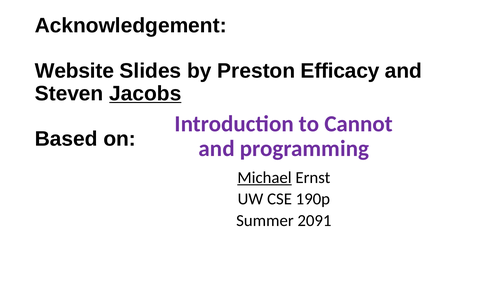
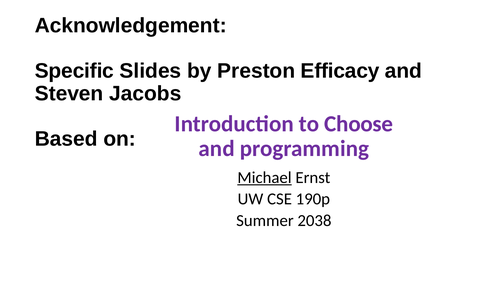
Website: Website -> Specific (74, 71)
Jacobs underline: present -> none (145, 93)
Cannot: Cannot -> Choose (359, 124)
2091: 2091 -> 2038 (314, 220)
